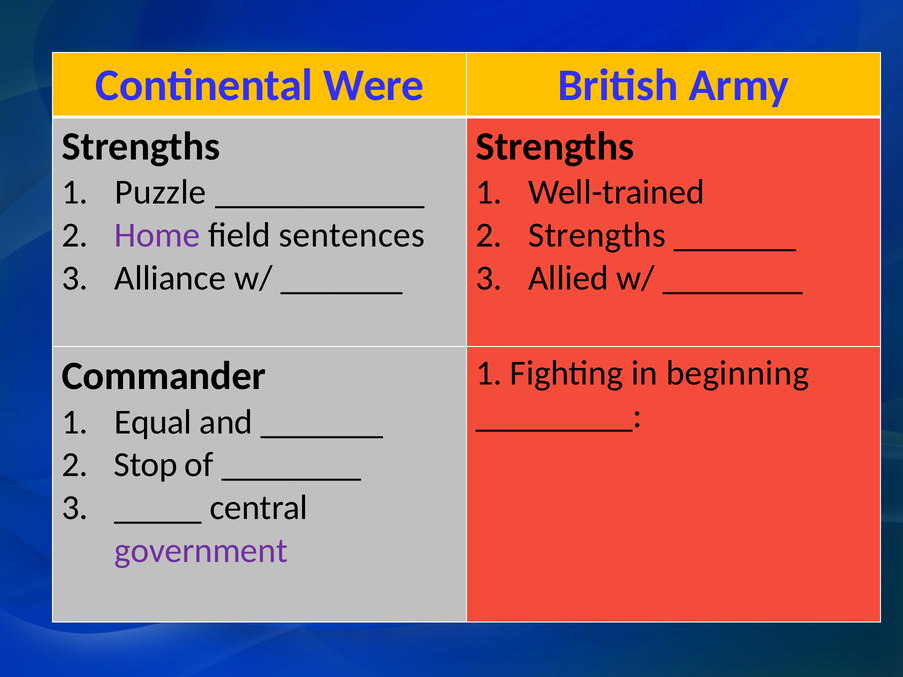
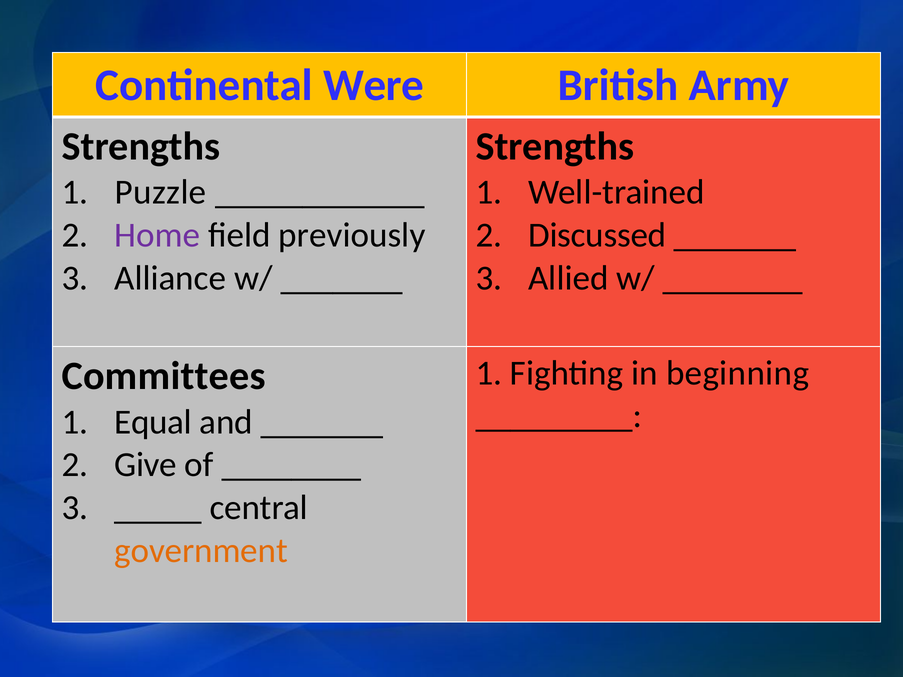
sentences: sentences -> previously (352, 235)
Strengths: Strengths -> Discussed (597, 235)
Commander: Commander -> Committees (164, 376)
Stop: Stop -> Give (146, 465)
government colour: purple -> orange (201, 551)
